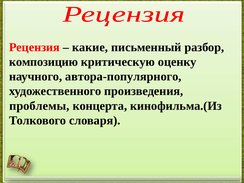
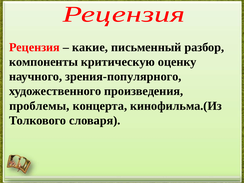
композицию: композицию -> компоненты (44, 62)
автора-популярного: автора-популярного -> зрения-популярного (123, 76)
